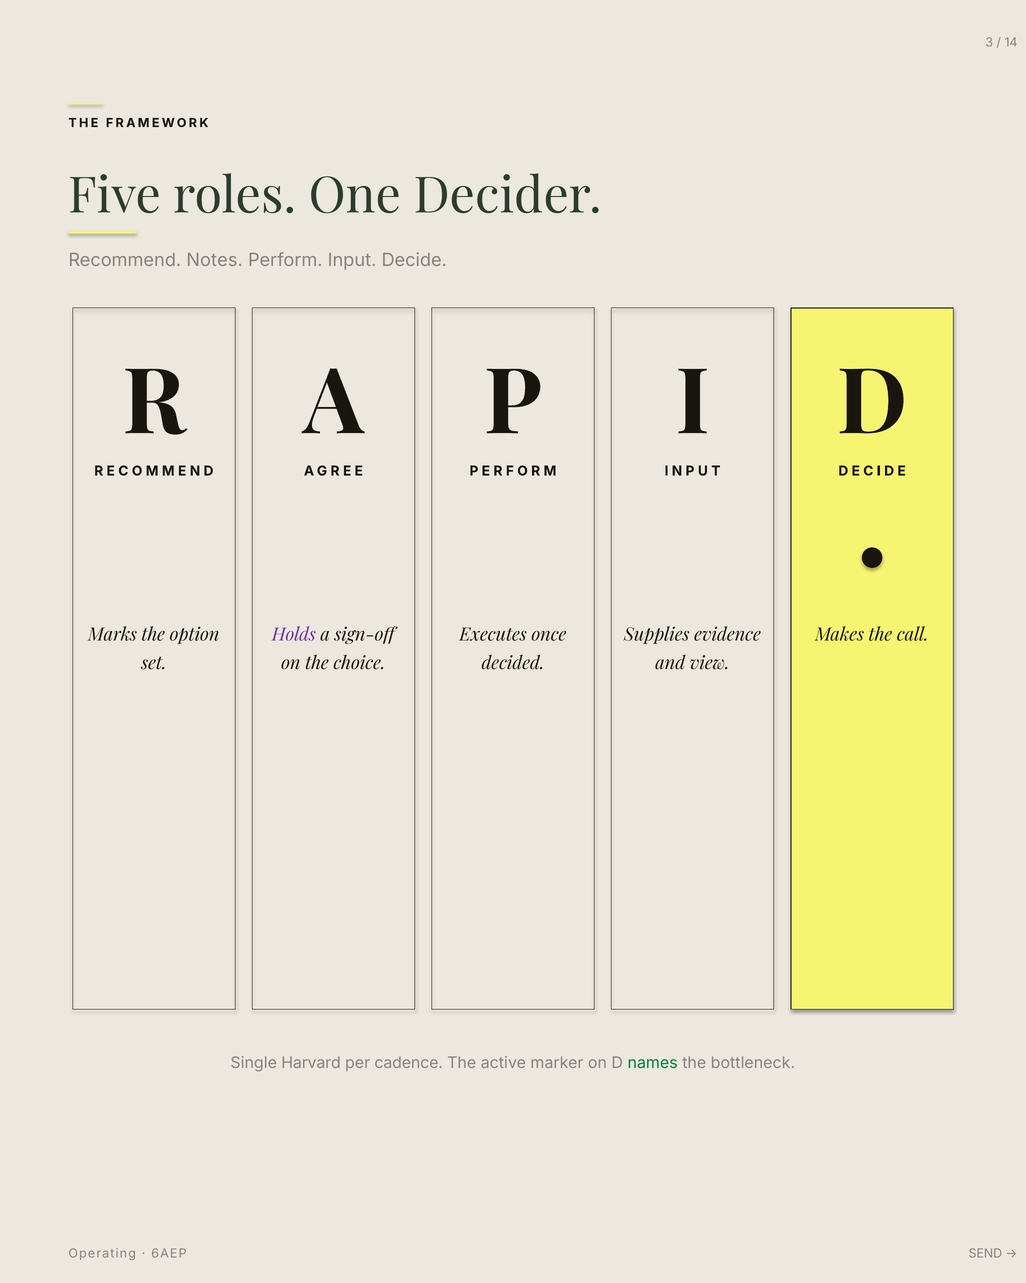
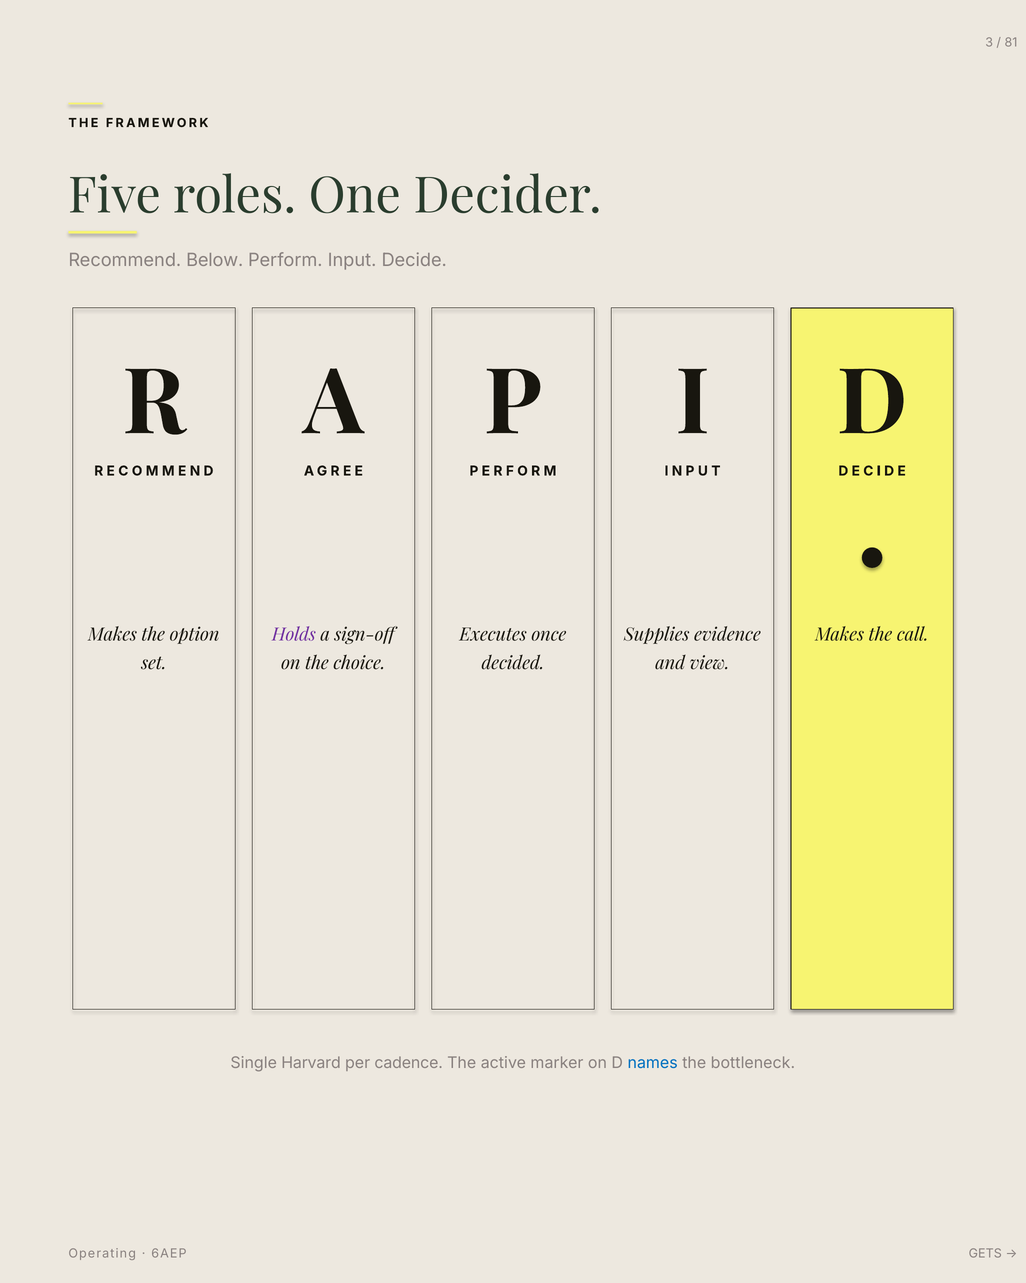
14: 14 -> 81 (1011, 43)
Notes: Notes -> Below (215, 260)
Marks: Marks -> Makes (113, 634)
names colour: green -> blue (653, 1062)
SEND: SEND -> GETS (985, 1253)
